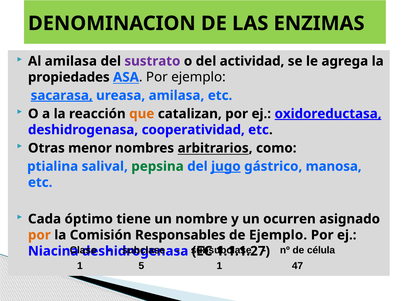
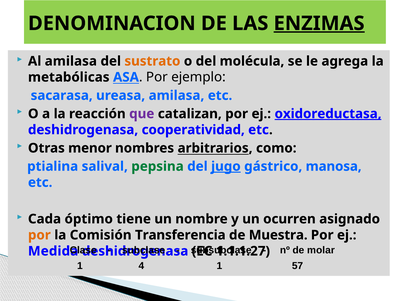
ENZIMAS underline: none -> present (319, 23)
sustrato colour: purple -> orange (152, 61)
actividad: actividad -> molécula (252, 61)
propiedades: propiedades -> metabólicas (69, 77)
sacarasa underline: present -> none (62, 96)
que colour: orange -> purple (142, 114)
Responsables: Responsables -> Transferencia (180, 235)
de Ejemplo: Ejemplo -> Muestra (278, 235)
célula: célula -> molar (321, 250)
Niacina: Niacina -> Medida (53, 252)
5: 5 -> 4 (141, 266)
47: 47 -> 57 (298, 266)
